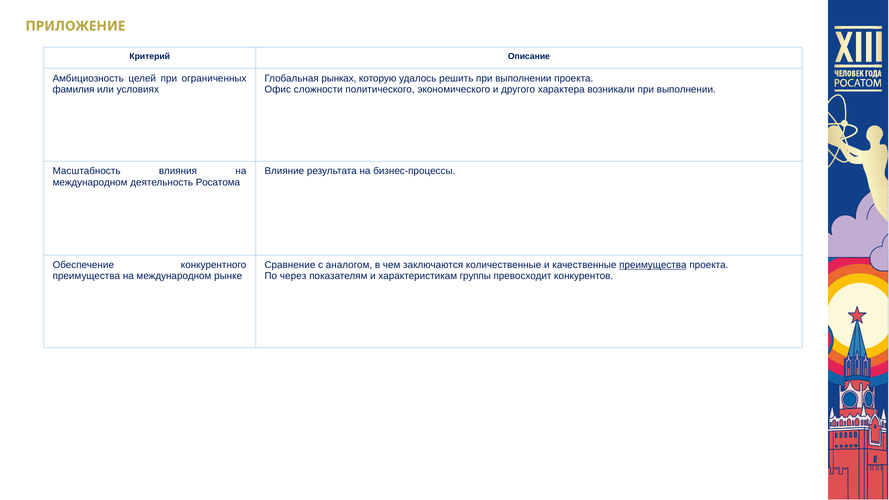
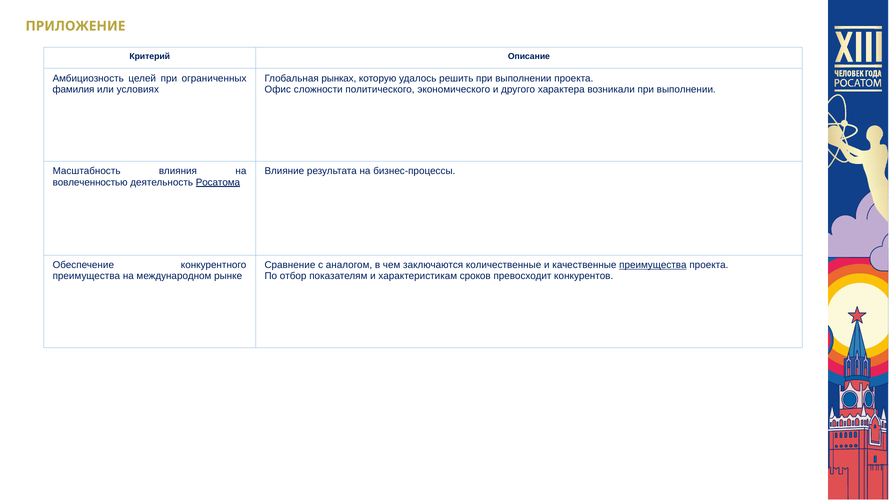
международном: международном -> вовлеченностью (90, 182)
Росатома underline: none -> present (218, 182)
через: через -> отбор (293, 276)
группы: группы -> сроков (475, 276)
